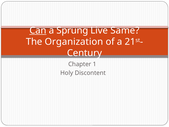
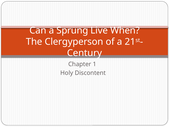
Can underline: present -> none (38, 30)
Same: Same -> When (125, 30)
Organization: Organization -> Clergyperson (74, 42)
